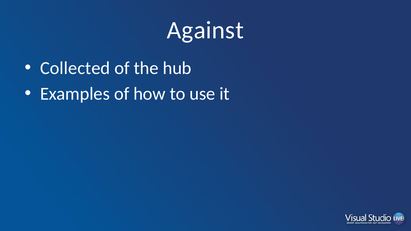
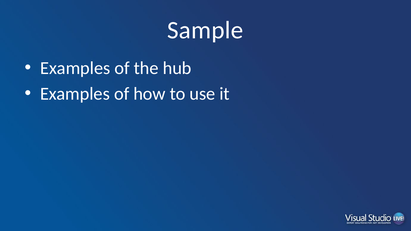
Against: Against -> Sample (205, 30)
Collected: Collected -> Examples (75, 68)
